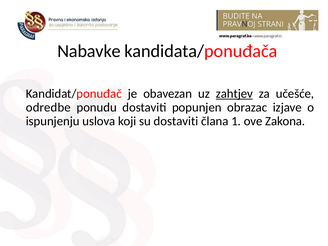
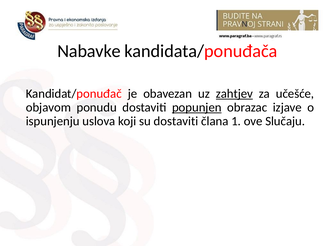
odredbe: odredbe -> objavom (48, 108)
popunjen underline: none -> present (197, 108)
Zakona: Zakona -> Slučaju (285, 121)
